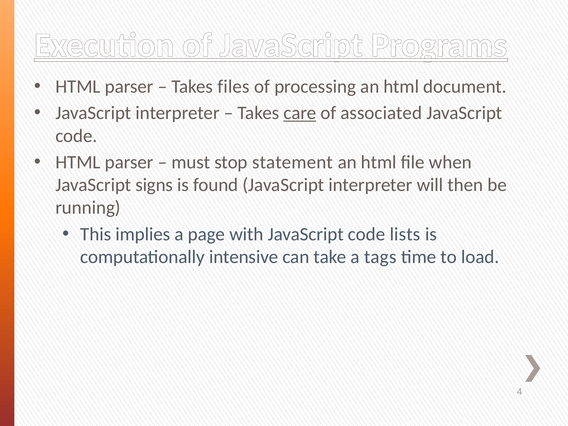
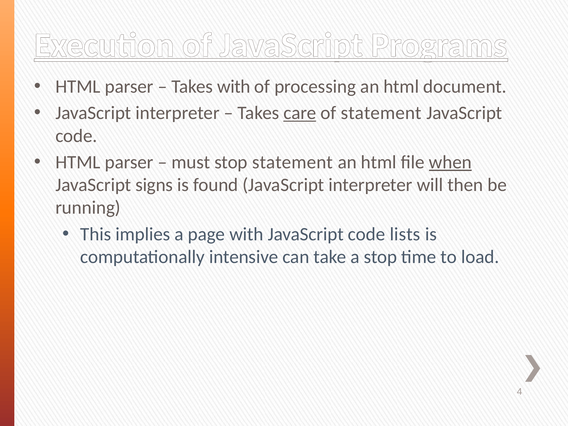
Takes files: files -> with (234, 87)
of associated: associated -> statement (381, 113)
when underline: none -> present (450, 162)
a tags: tags -> stop (380, 257)
